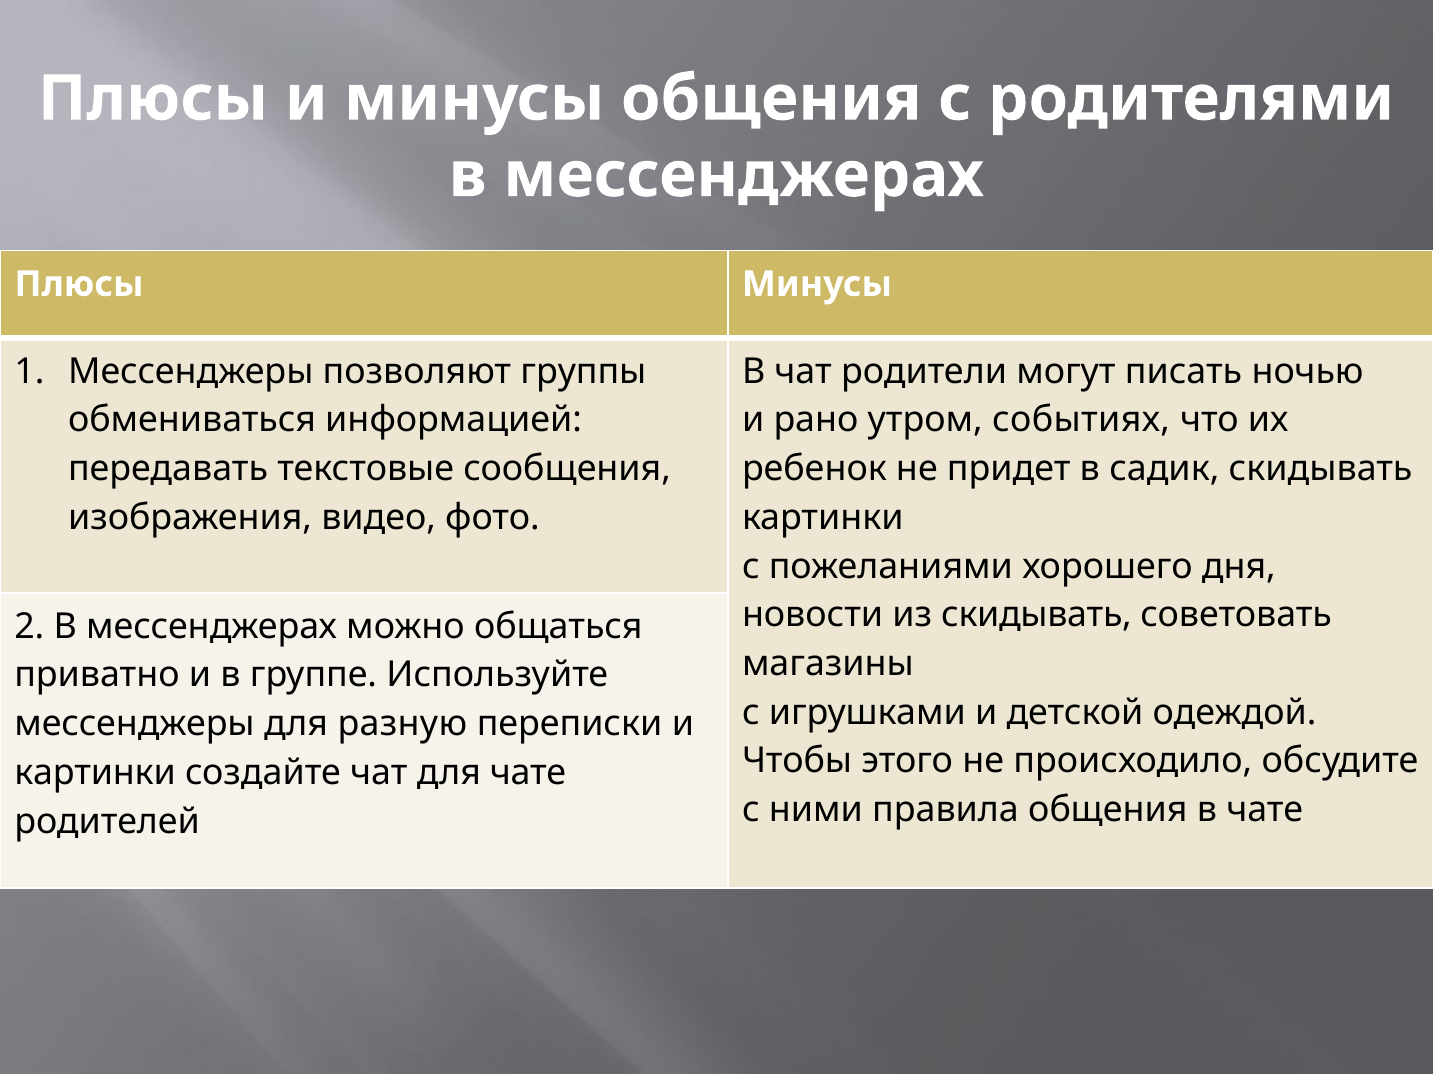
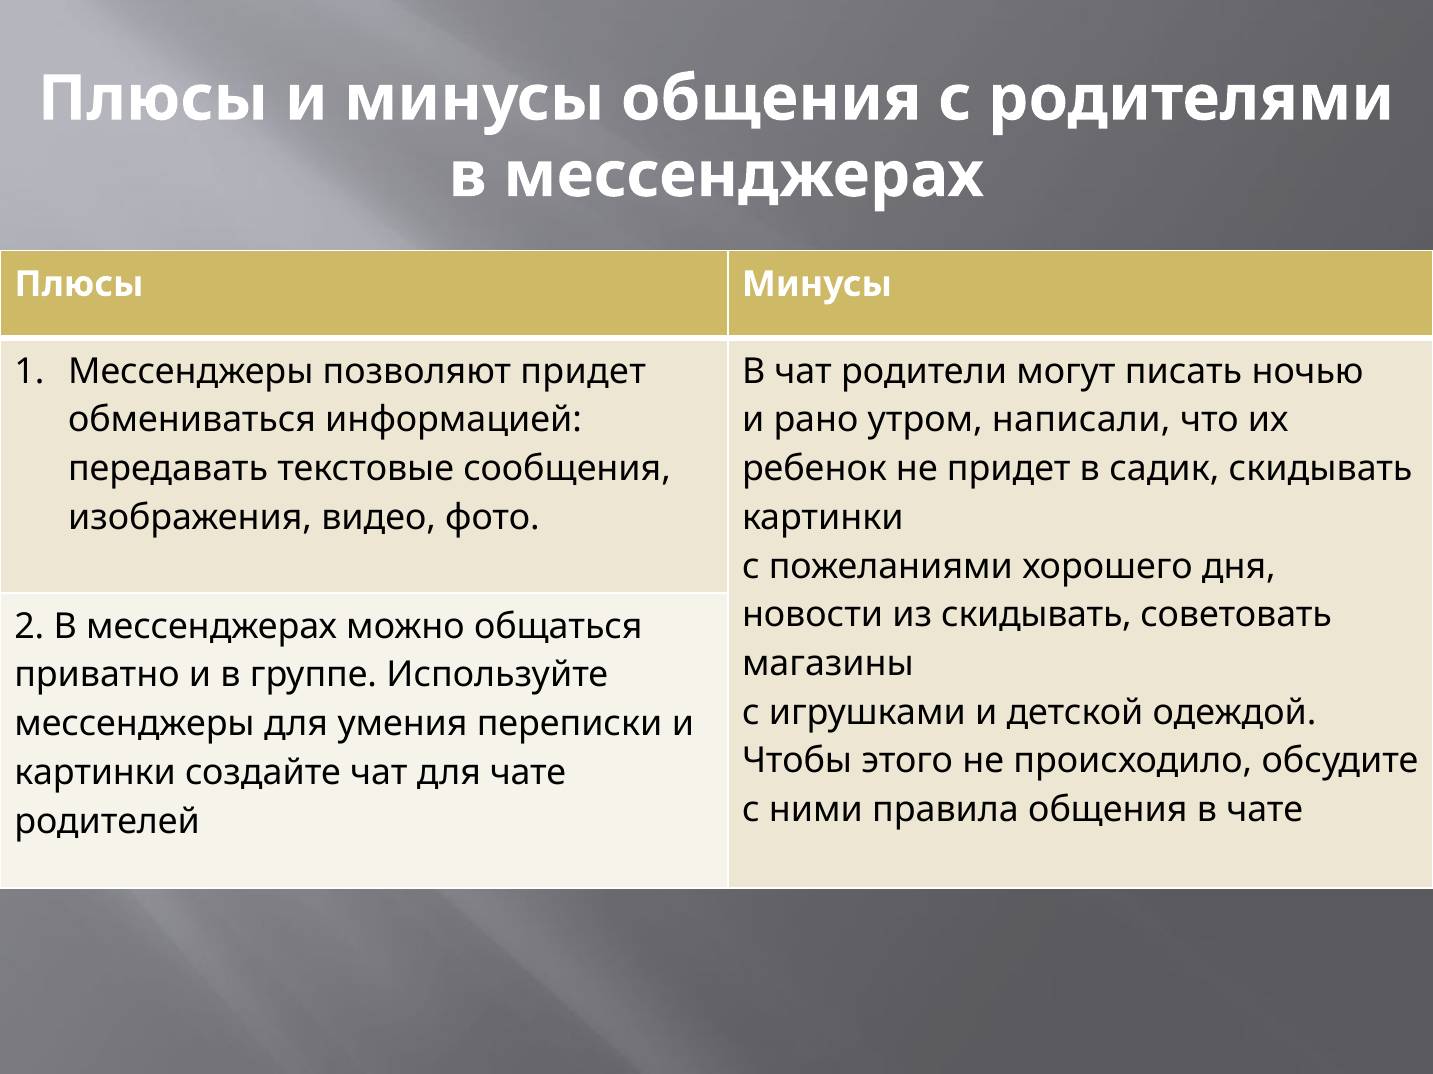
позволяют группы: группы -> придет (583, 372)
событиях: событиях -> написали (1081, 420)
разную: разную -> умения (403, 724)
